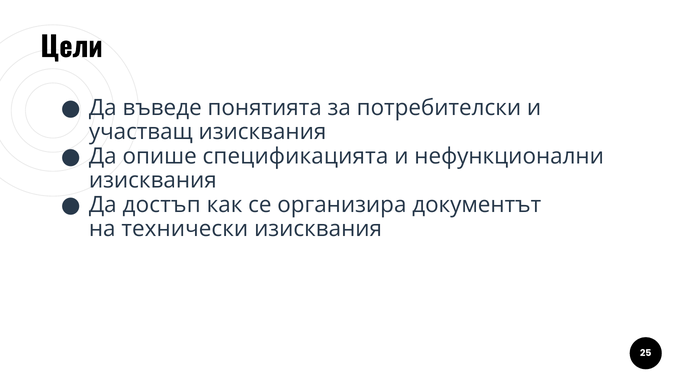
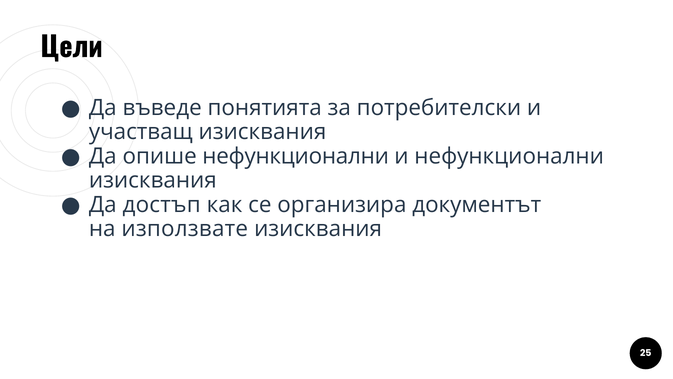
опише спецификацията: спецификацията -> нефункционални (296, 156)
технически: технически -> използвате (185, 229)
